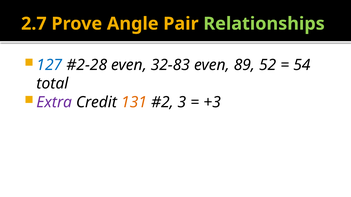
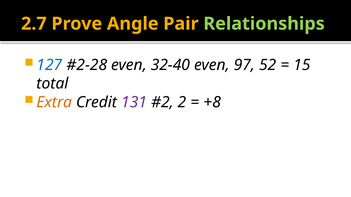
32-83: 32-83 -> 32-40 (170, 65)
89: 89 -> 97 (244, 65)
54: 54 -> 15 (302, 65)
Extra colour: purple -> orange (54, 103)
131 colour: orange -> purple (134, 103)
3: 3 -> 2 (182, 103)
+3: +3 -> +8 (212, 103)
